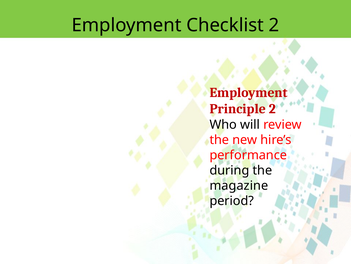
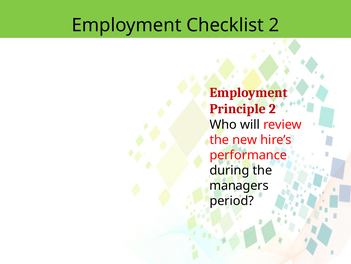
magazine: magazine -> managers (239, 185)
